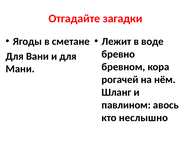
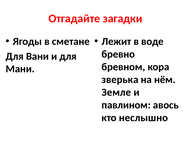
рогачей: рогачей -> зверька (120, 80)
Шланг: Шланг -> Земле (116, 92)
